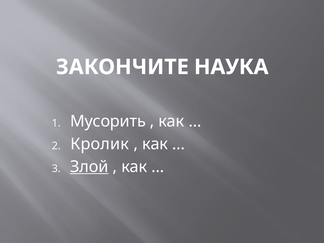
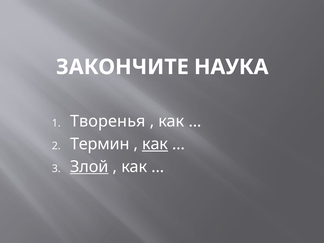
Мусорить: Мусорить -> Творенья (108, 121)
Кролик: Кролик -> Термин (100, 144)
как underline: none -> present (155, 144)
